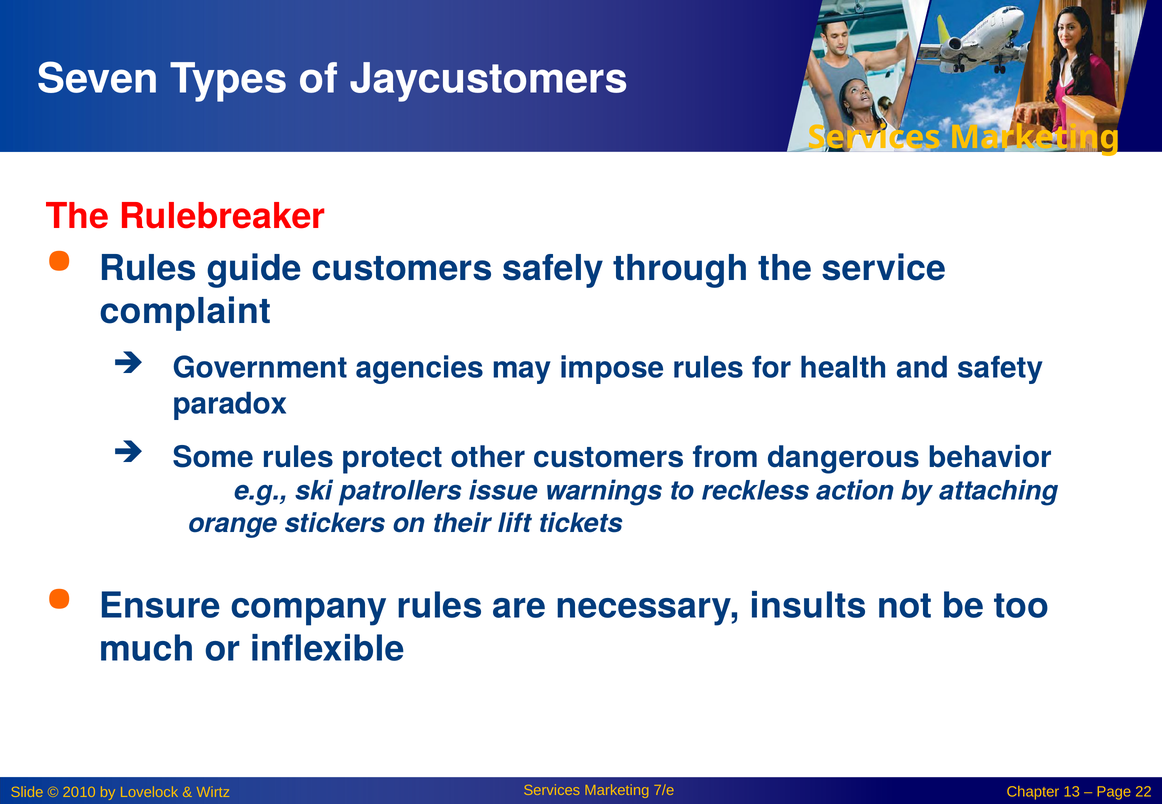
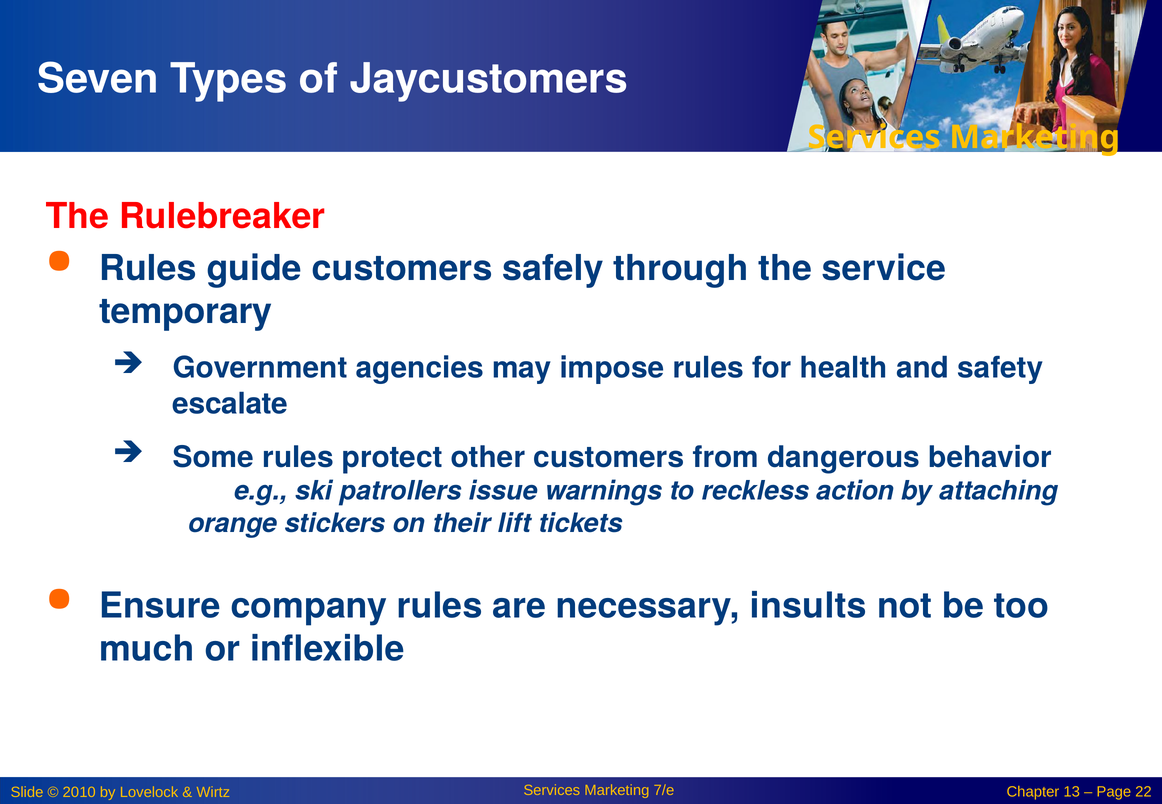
complaint: complaint -> temporary (186, 312)
paradox: paradox -> escalate (230, 404)
